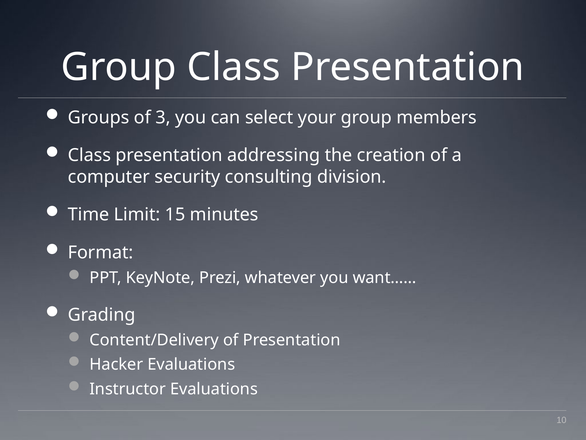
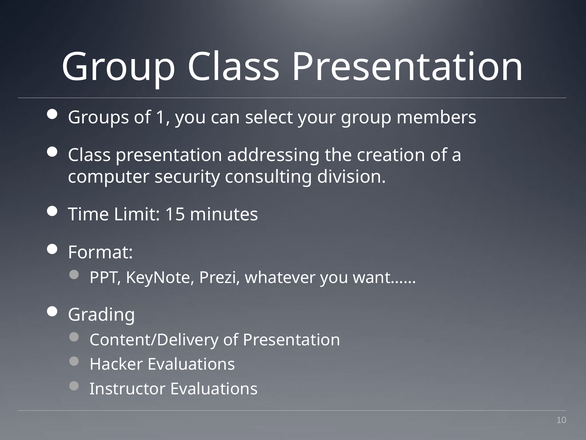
3: 3 -> 1 (163, 117)
